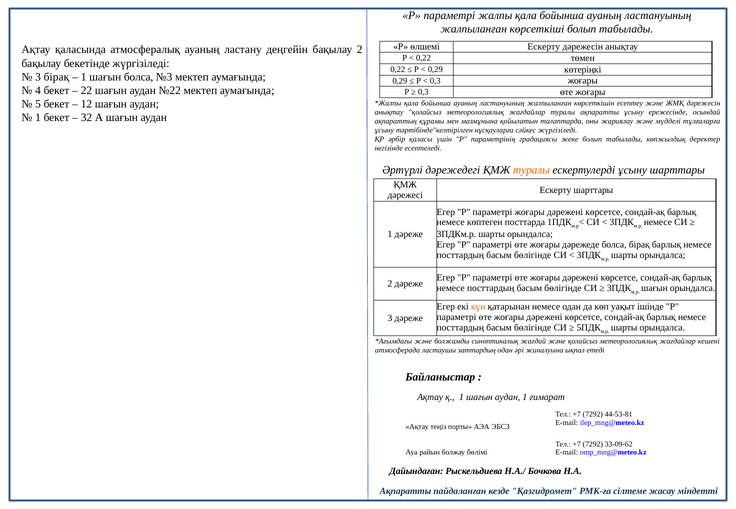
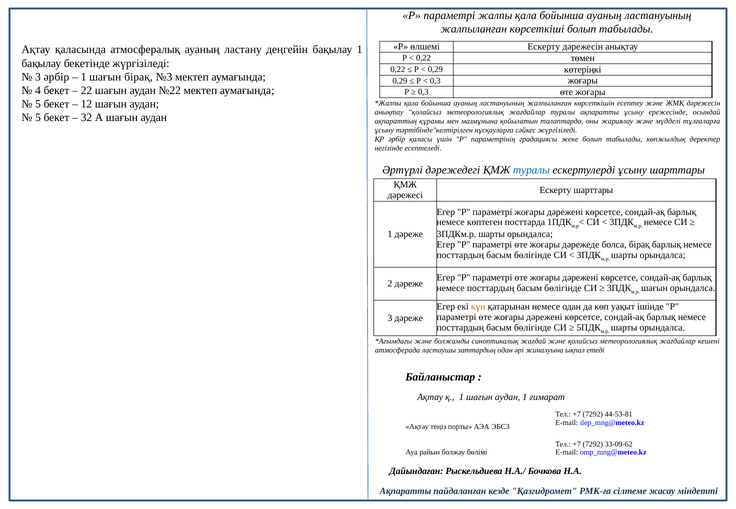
бақылау 2: 2 -> 1 (360, 50)
3 бірақ: бірақ -> әрбір (56, 77)
шағын болса: болса -> бірақ (139, 77)
1: 1 -> 5 (38, 118)
туралы colour: orange -> blue (531, 170)
